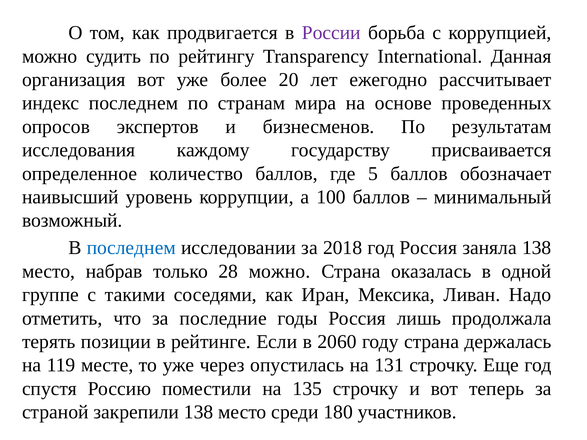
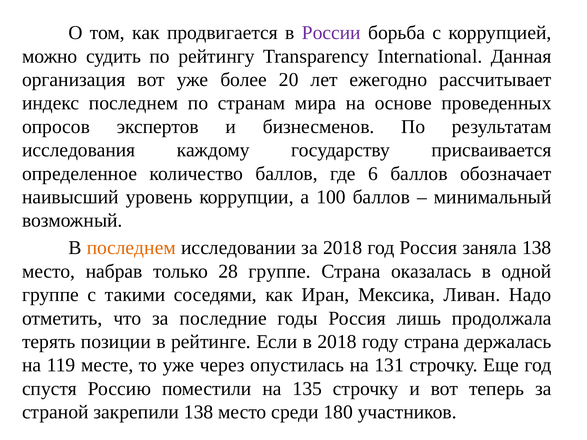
5: 5 -> 6 (373, 174)
последнем colour: blue -> orange (131, 248)
28 можно: можно -> группе (280, 271)
в 2060: 2060 -> 2018 (337, 342)
